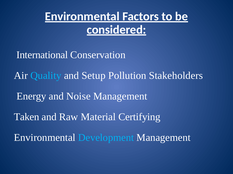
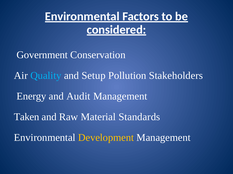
International: International -> Government (42, 55)
Noise: Noise -> Audit (78, 97)
Certifying: Certifying -> Standards (139, 117)
Development colour: light blue -> yellow (106, 138)
